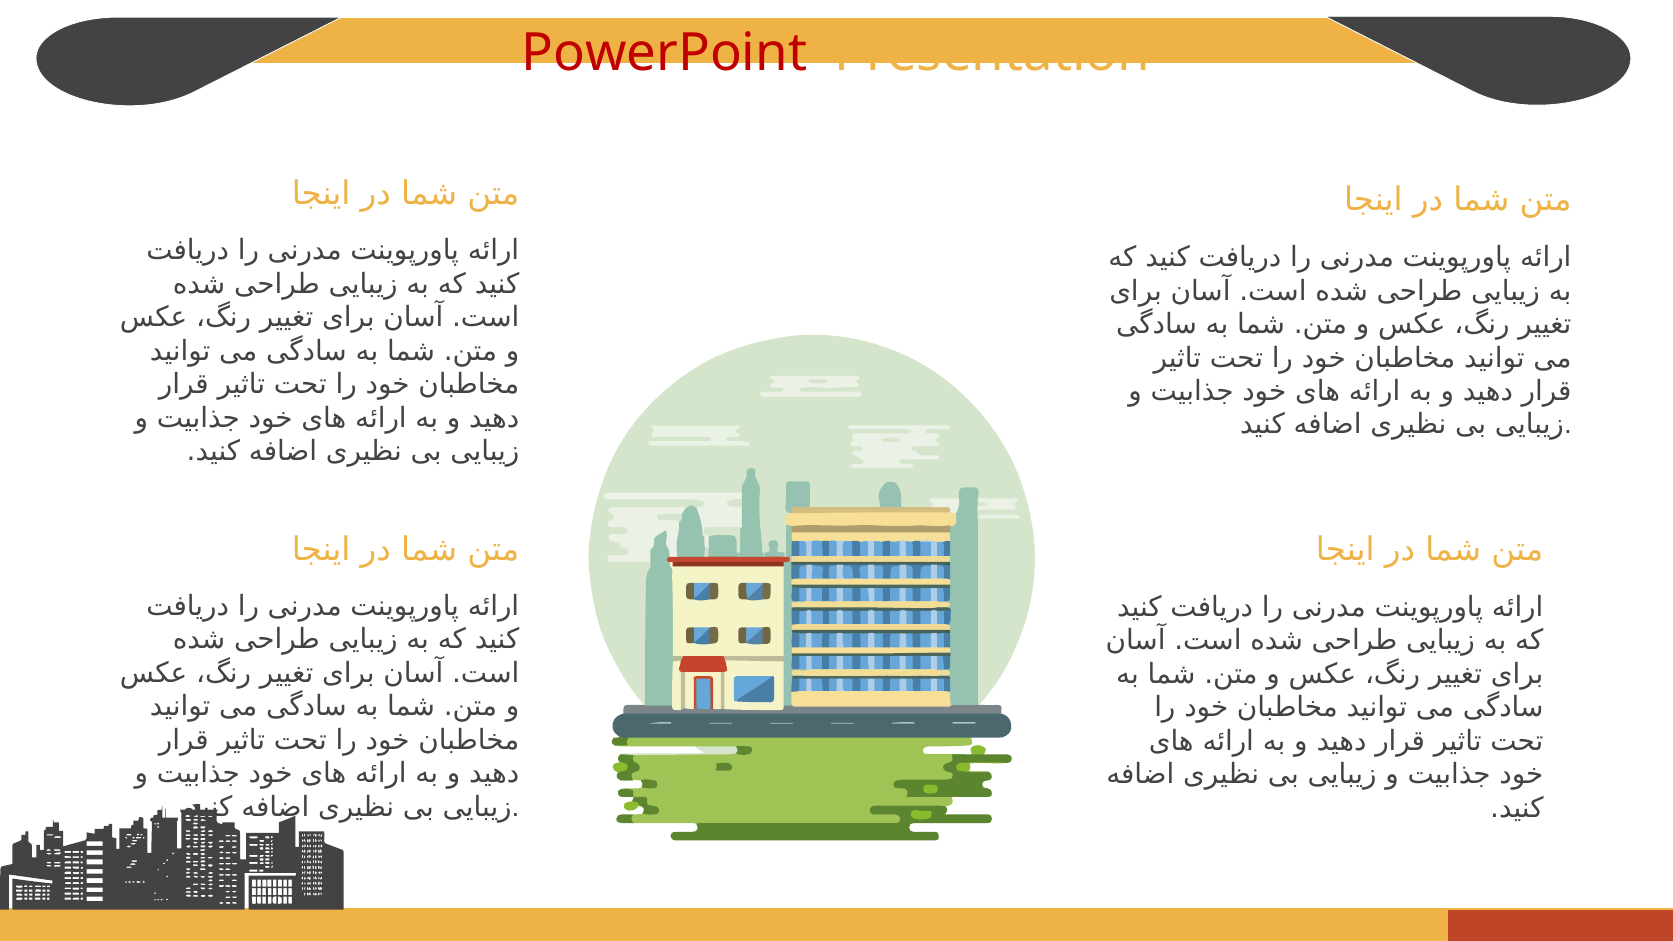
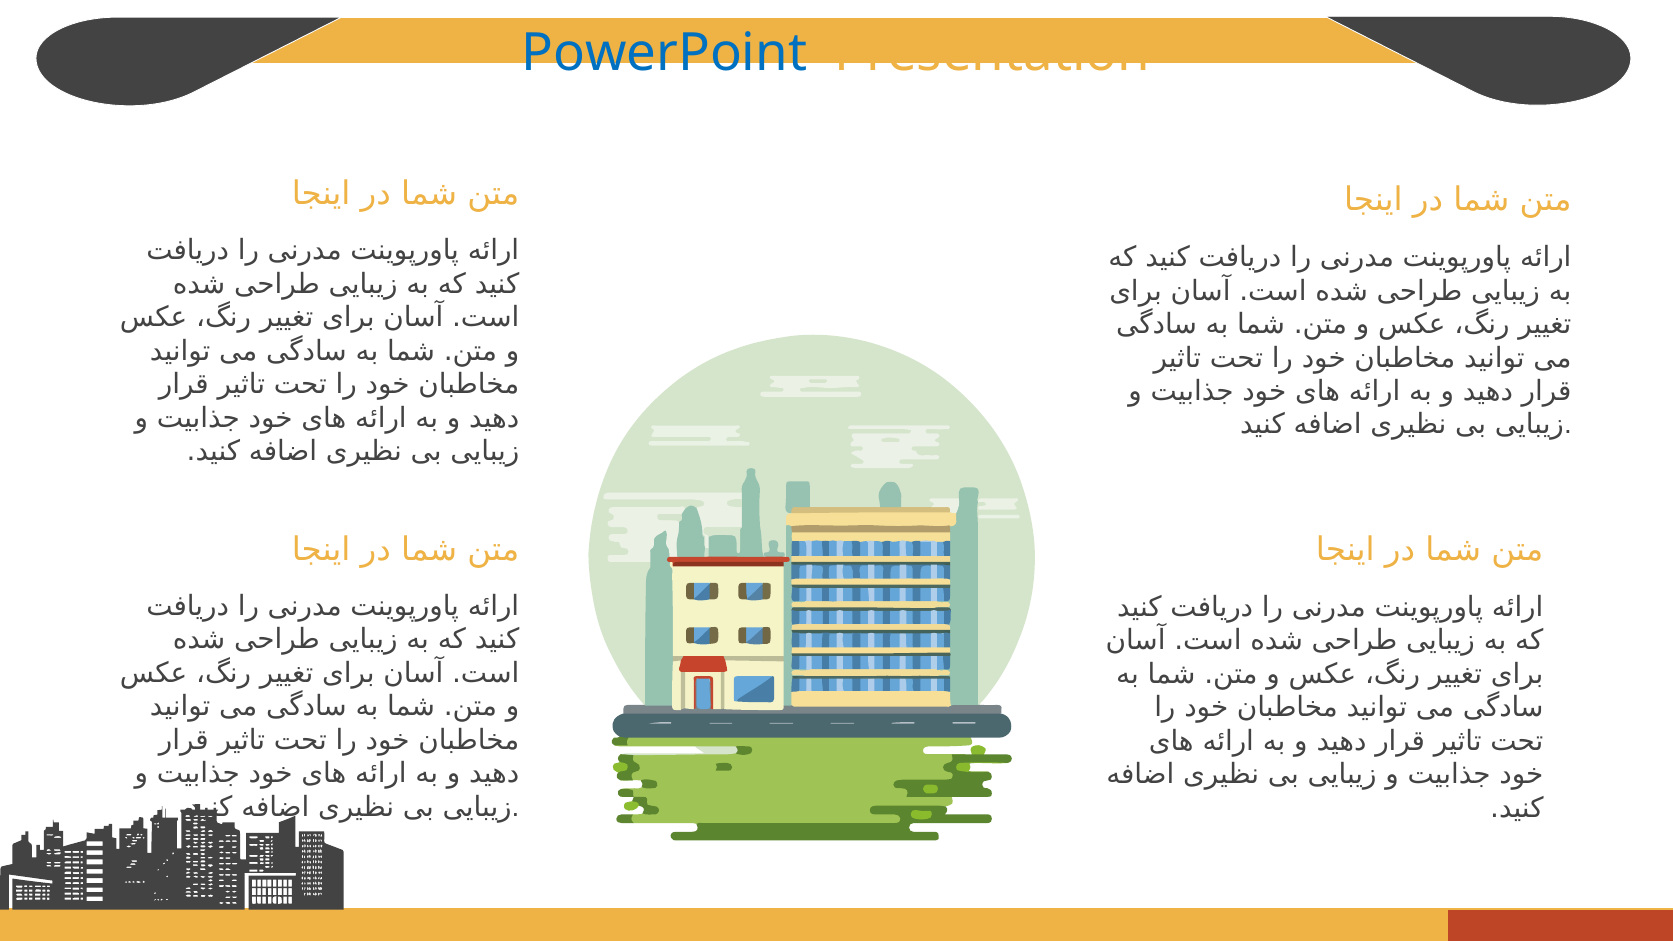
PowerPoint colour: red -> blue (665, 53)
